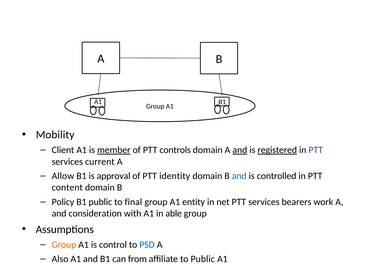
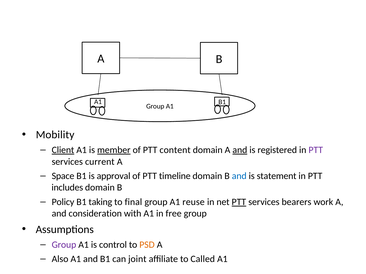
Client underline: none -> present (63, 150)
controls: controls -> content (175, 150)
registered underline: present -> none (277, 150)
Allow: Allow -> Space (63, 176)
identity: identity -> timeline (175, 176)
controlled: controlled -> statement (277, 176)
content: content -> includes (67, 188)
B1 public: public -> taking (100, 202)
entity: entity -> reuse (194, 202)
PTT underline: none -> present (239, 202)
able: able -> free (174, 214)
Group colour: orange -> purple (64, 245)
PSD colour: blue -> orange (147, 245)
from: from -> joint (137, 259)
to Public: Public -> Called (203, 259)
